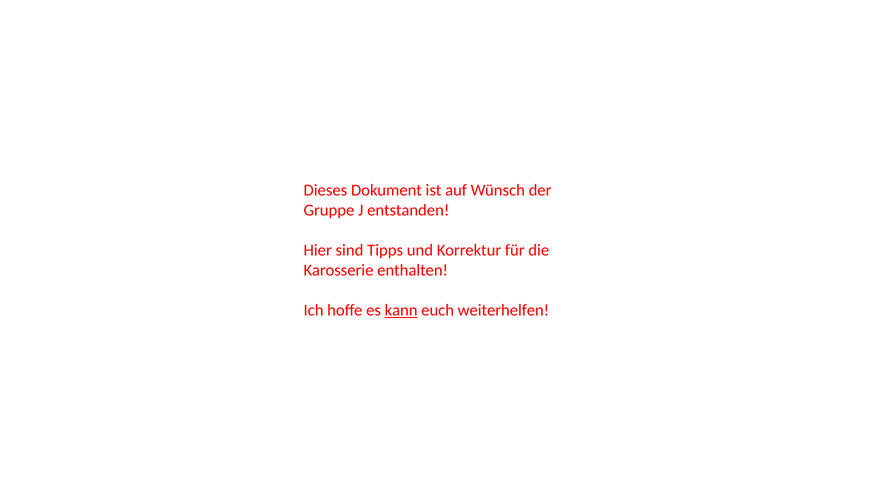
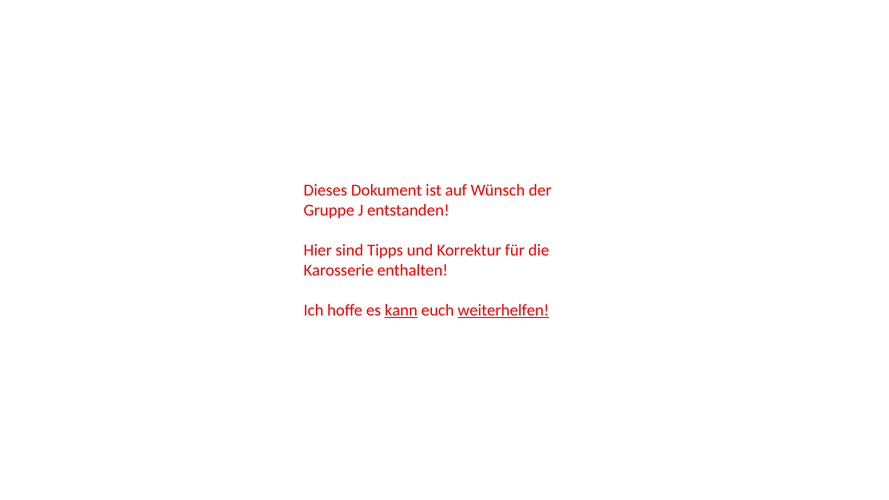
weiterhelfen underline: none -> present (503, 310)
